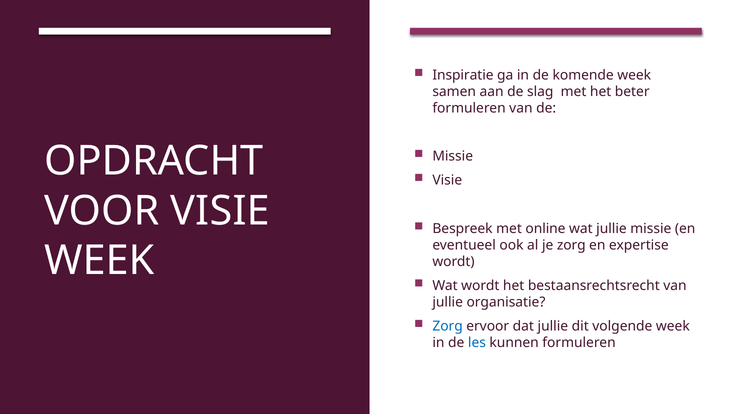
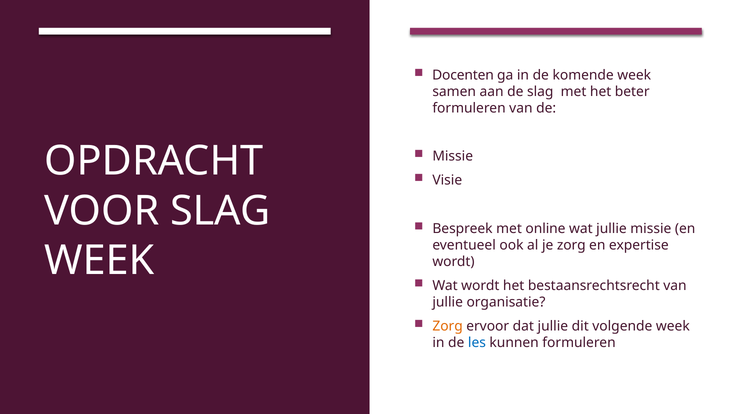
Inspiratie: Inspiratie -> Docenten (463, 75)
VOOR VISIE: VISIE -> SLAG (220, 211)
Zorg colour: blue -> orange (448, 327)
